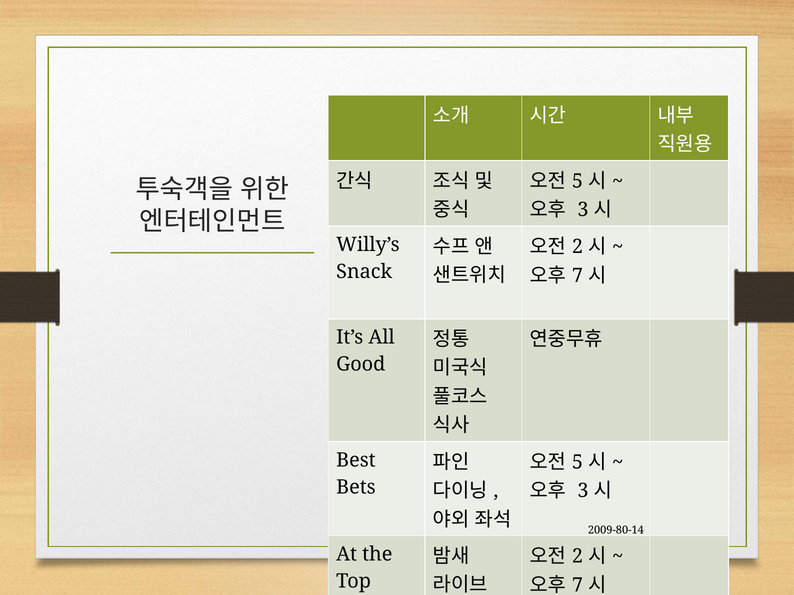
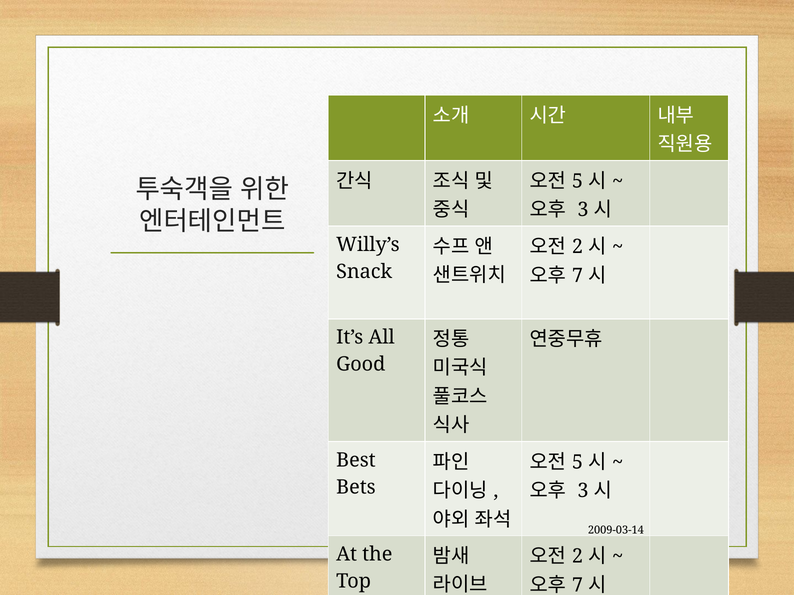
2009-80-14: 2009-80-14 -> 2009-03-14 (616, 530)
